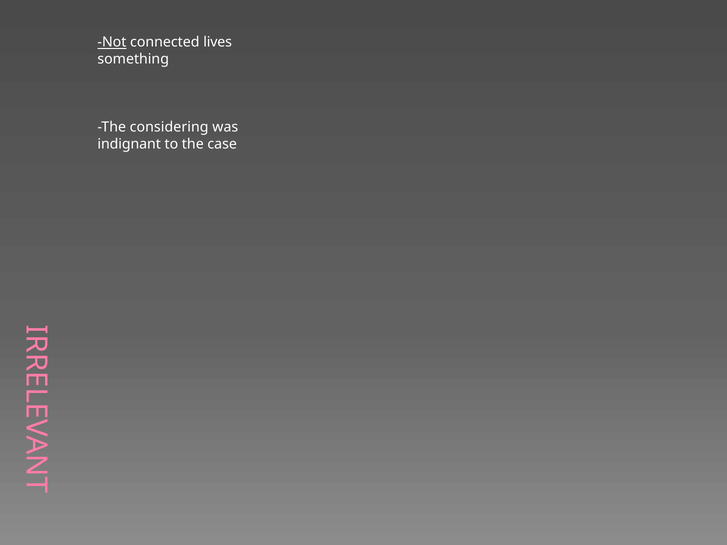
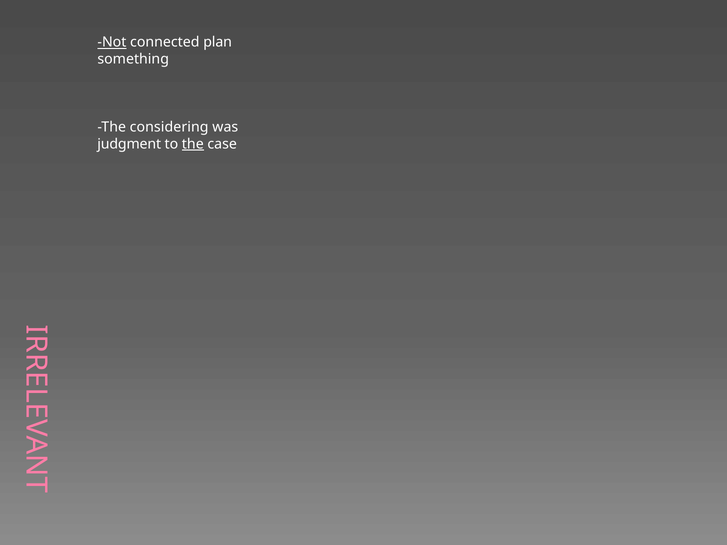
lives: lives -> plan (218, 42)
indignant: indignant -> judgment (129, 144)
the underline: none -> present (193, 144)
